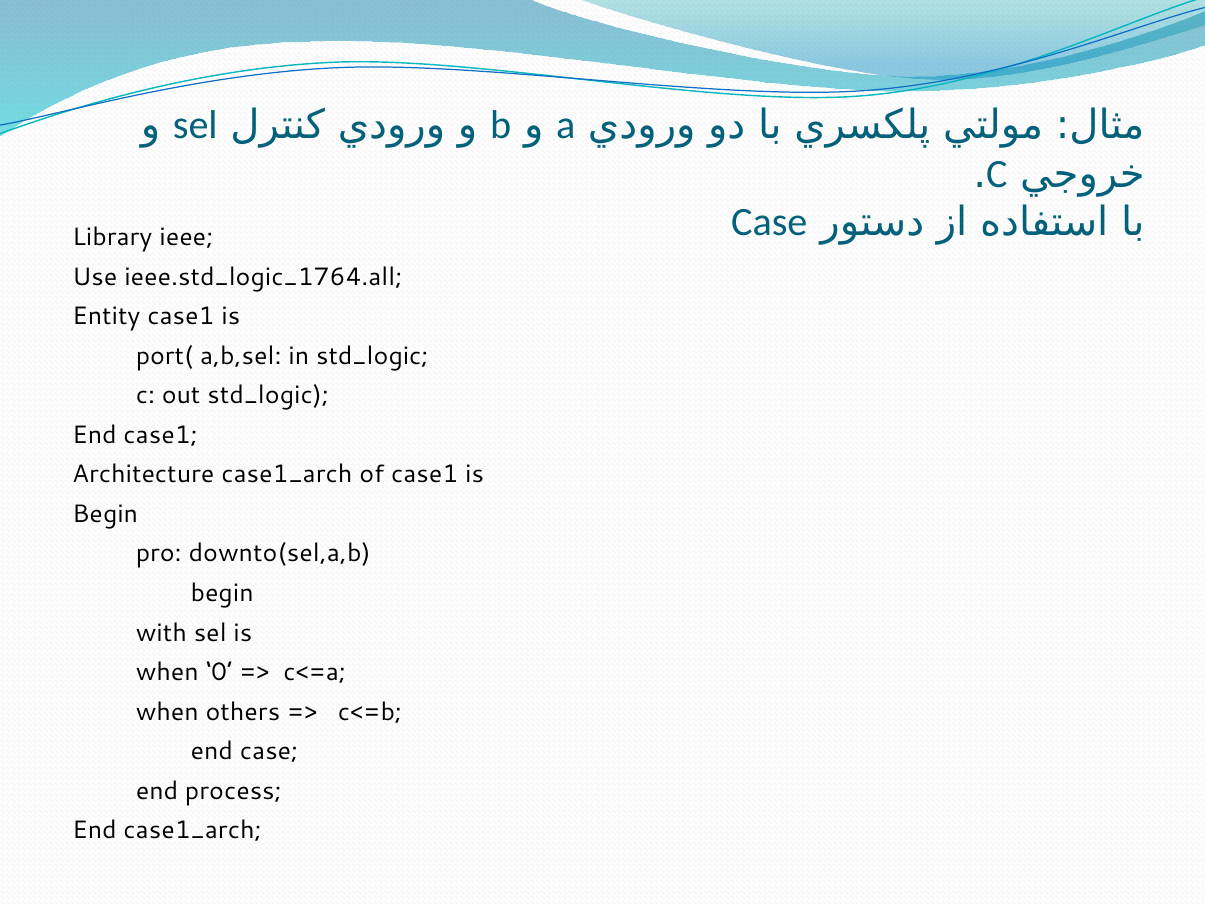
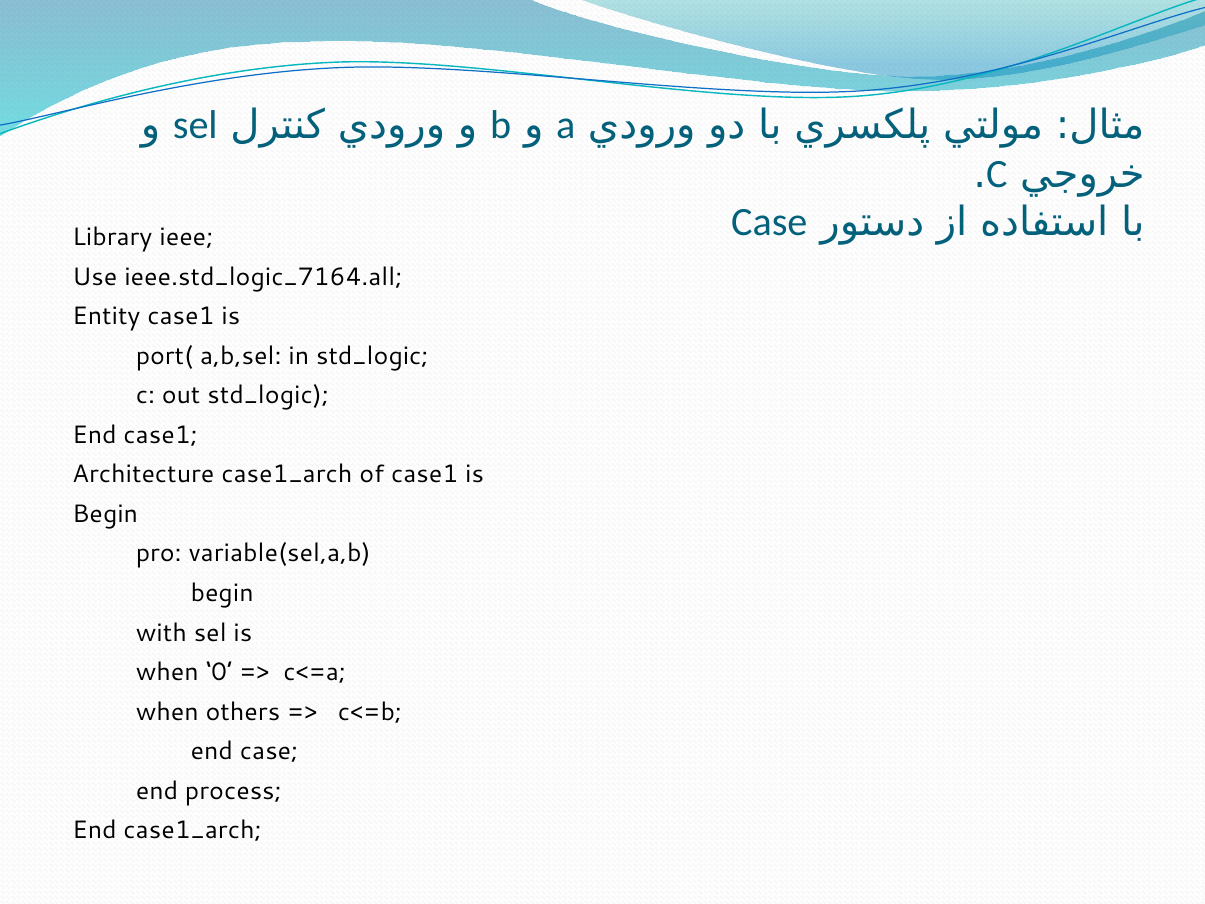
ieee.std_logic_1764.all: ieee.std_logic_1764.all -> ieee.std_logic_7164.all (263, 277)
downto(sel,a,b: downto(sel,a,b -> variable(sel,a,b (280, 554)
